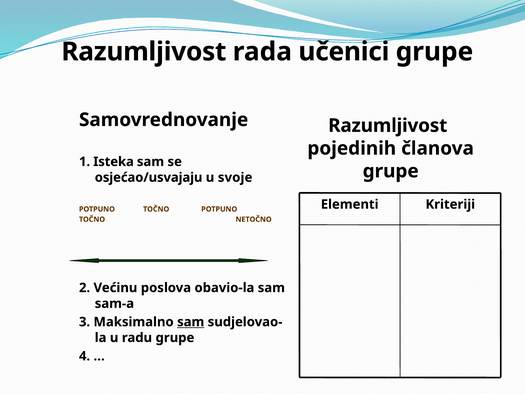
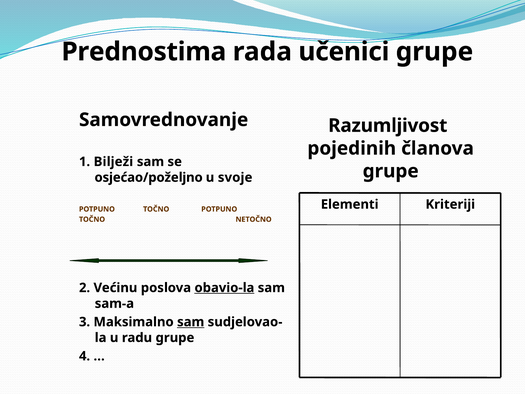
Razumljivost: Razumljivost -> Prednostima (144, 52)
Isteka: Isteka -> Bilježi (113, 162)
osjećao/usvajaju: osjećao/usvajaju -> osjećao/poželjno (149, 177)
obavio-la underline: none -> present (224, 288)
